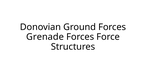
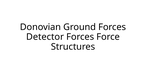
Grenade: Grenade -> Detector (45, 37)
